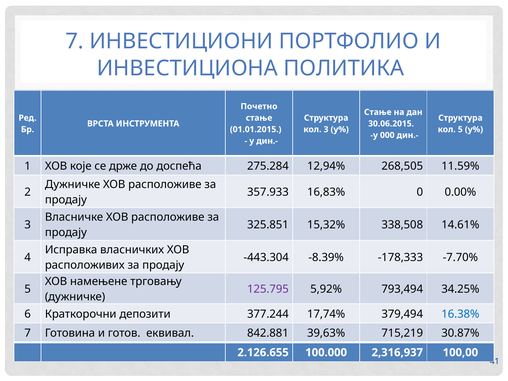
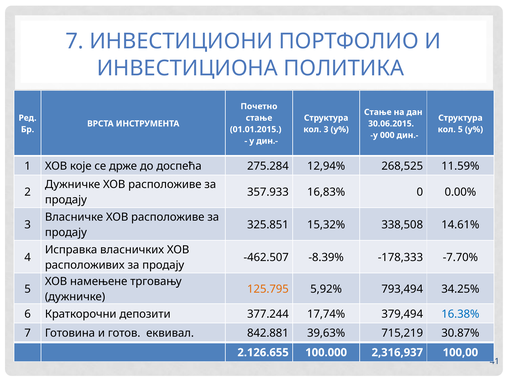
268,505: 268,505 -> 268,525 (402, 166)
-443.304: -443.304 -> -462.507 (266, 257)
125.795 colour: purple -> orange (268, 289)
